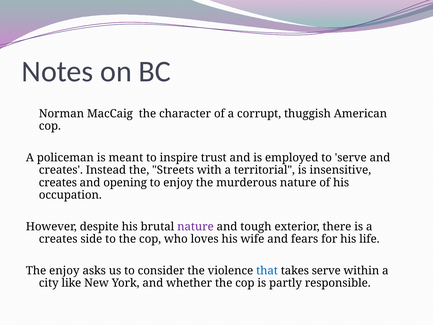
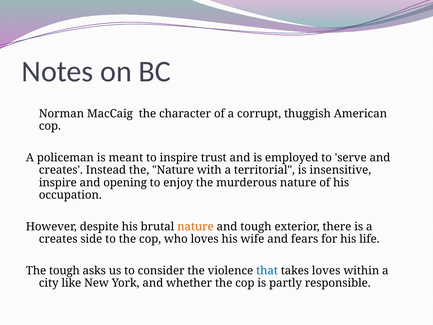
the Streets: Streets -> Nature (173, 170)
creates: creates -> inspire (58, 182)
nature colour: purple -> orange (195, 226)
The enjoy: enjoy -> tough (64, 270)
takes serve: serve -> loves (326, 270)
